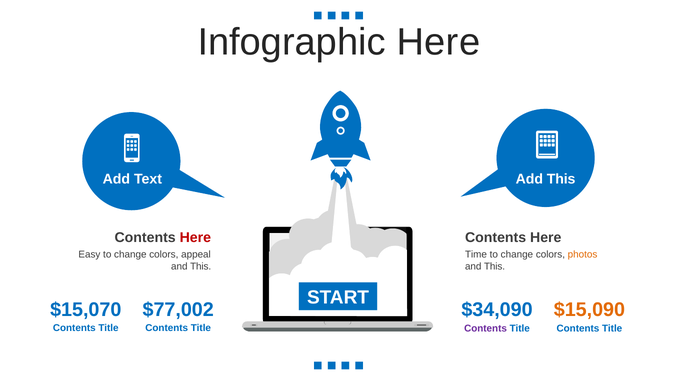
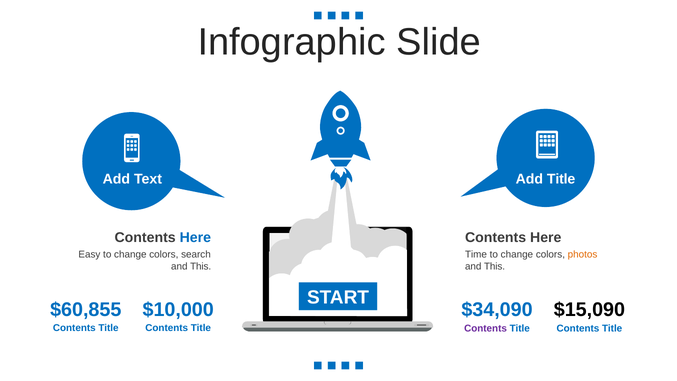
Infographic Here: Here -> Slide (439, 42)
Add This: This -> Title (561, 179)
Here colour: red -> blue (195, 237)
appeal: appeal -> search (196, 254)
$15,070: $15,070 -> $60,855 (86, 309)
$77,002: $77,002 -> $10,000 (178, 309)
$15,090 colour: orange -> black (589, 310)
